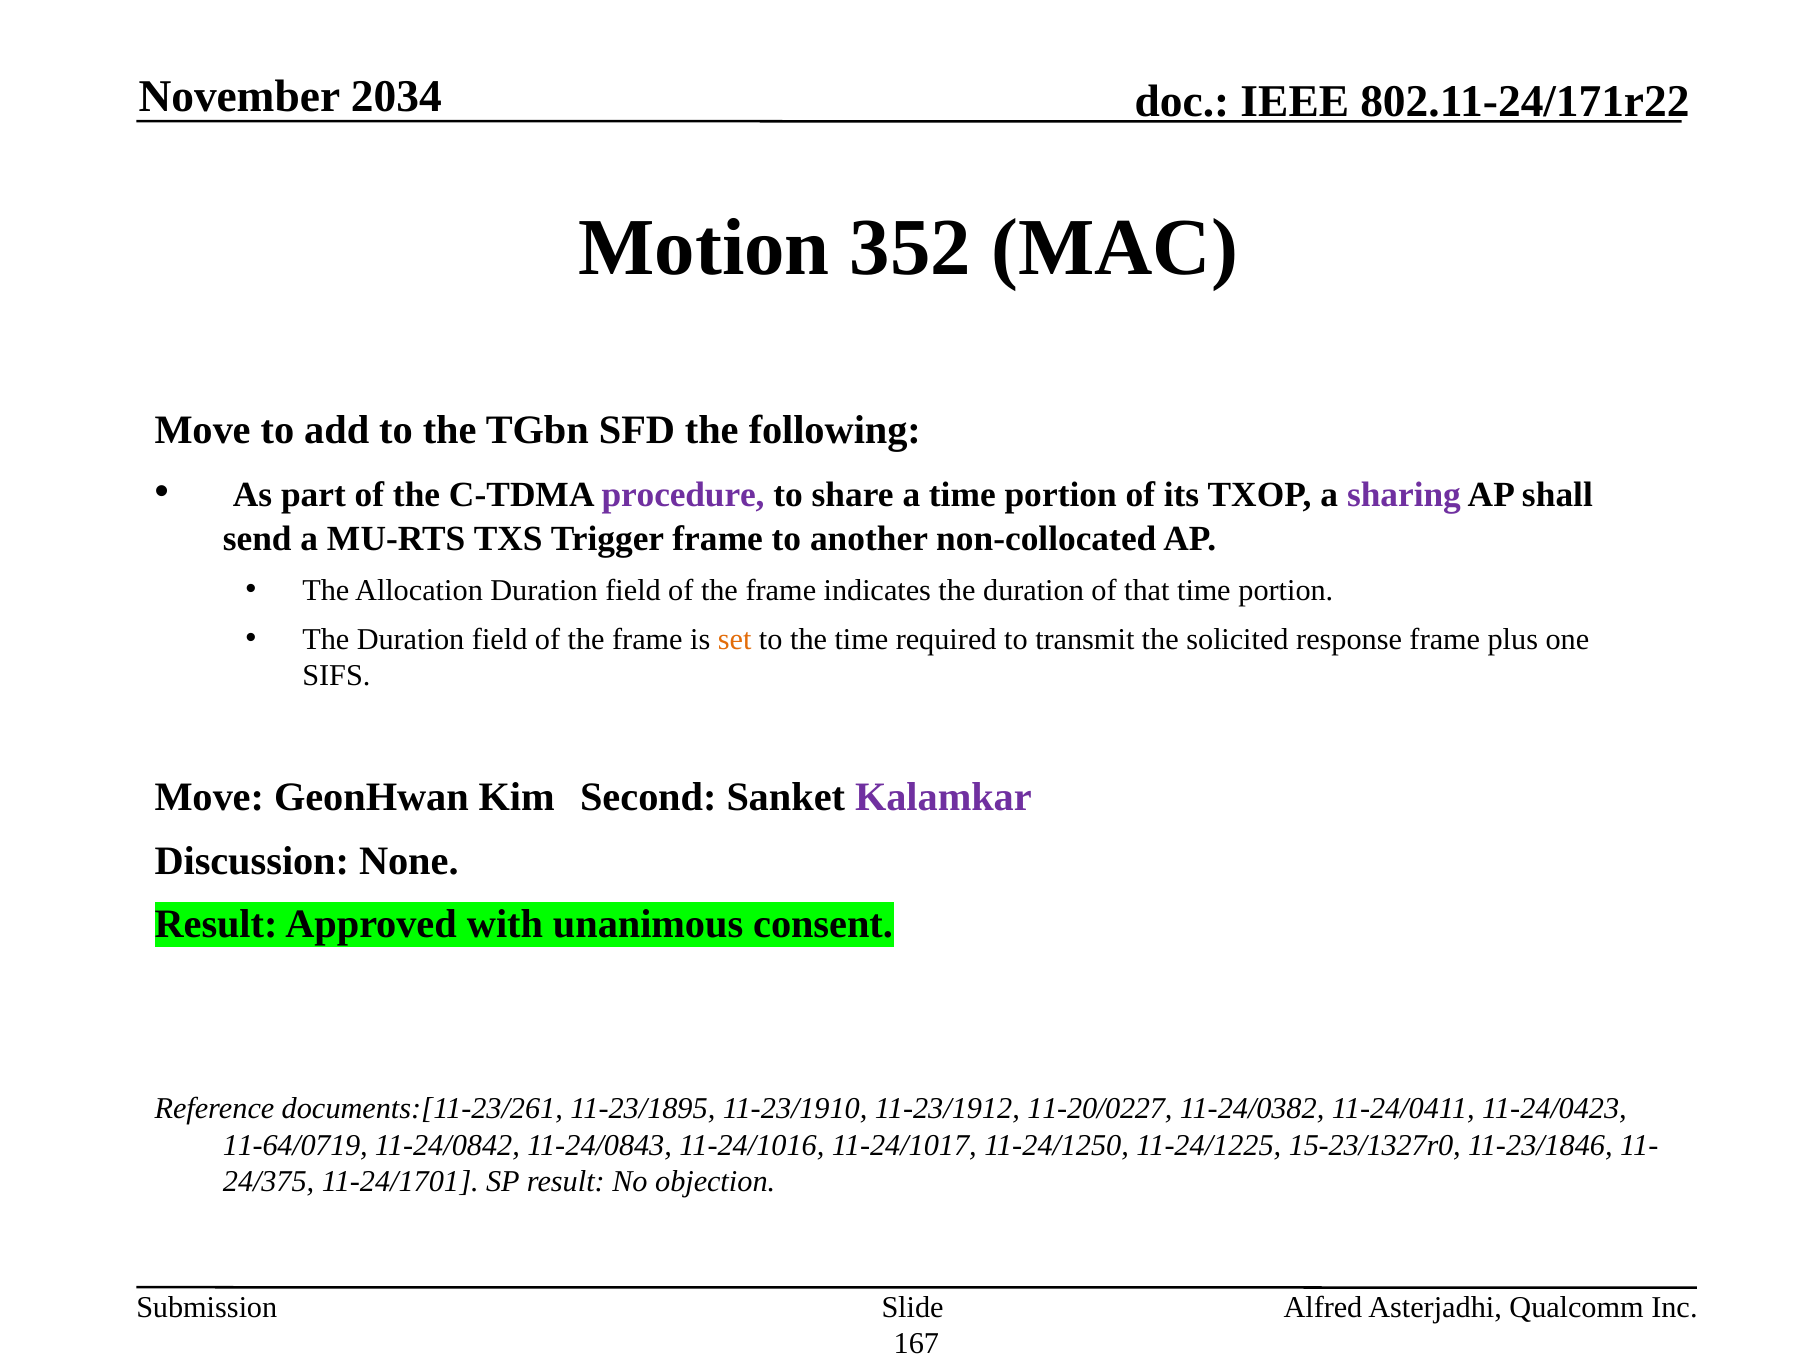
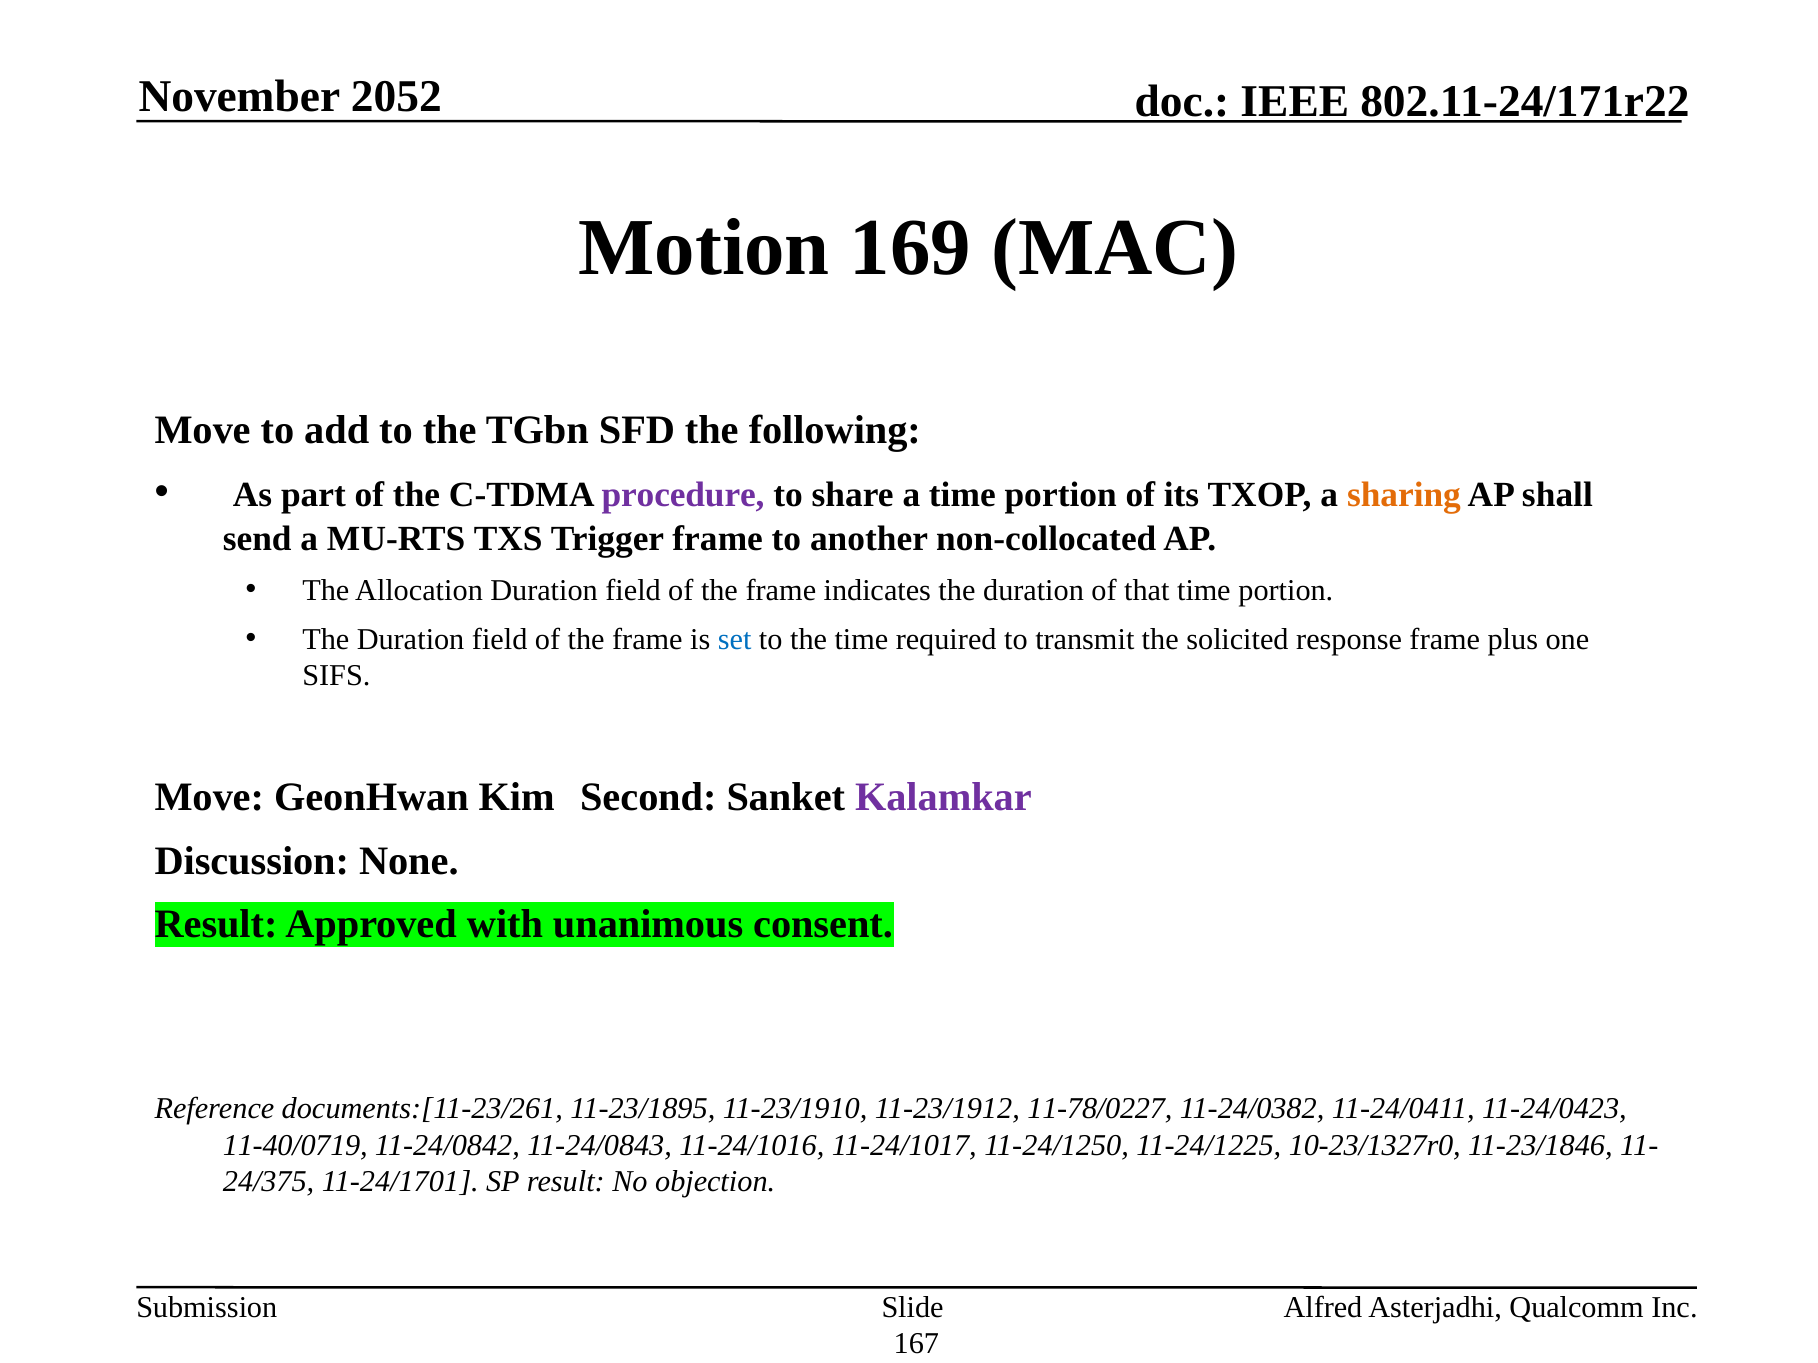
2034: 2034 -> 2052 (396, 96)
352: 352 -> 169 (911, 248)
sharing colour: purple -> orange (1404, 495)
set colour: orange -> blue (735, 639)
11-20/0227: 11-20/0227 -> 11-78/0227 (1100, 1109)
11-64/0719: 11-64/0719 -> 11-40/0719 (295, 1145)
15-23/1327r0: 15-23/1327r0 -> 10-23/1327r0 (1375, 1145)
